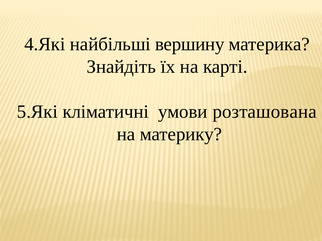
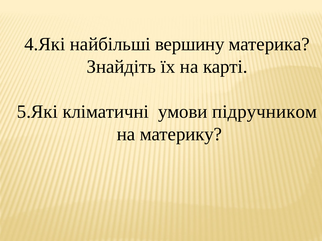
розташована: розташована -> підручником (265, 112)
